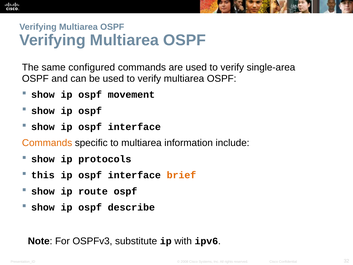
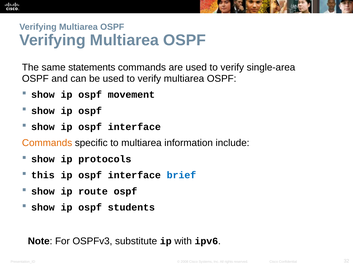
configured: configured -> statements (92, 67)
brief colour: orange -> blue (181, 175)
describe: describe -> students (131, 207)
